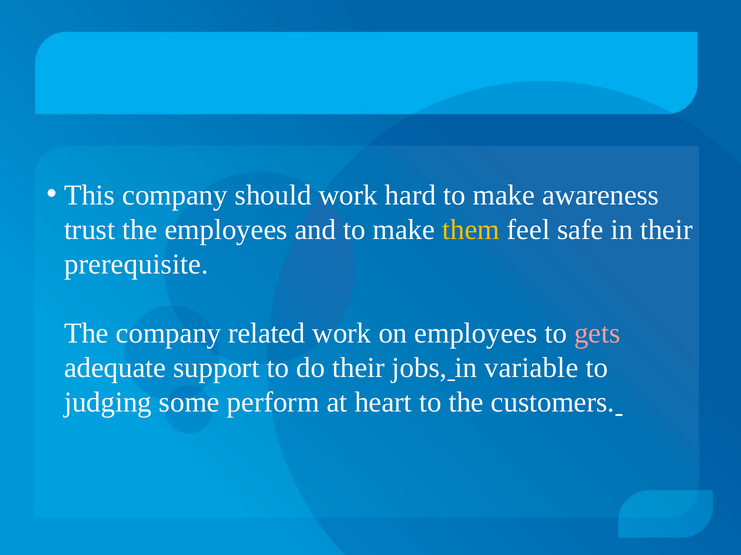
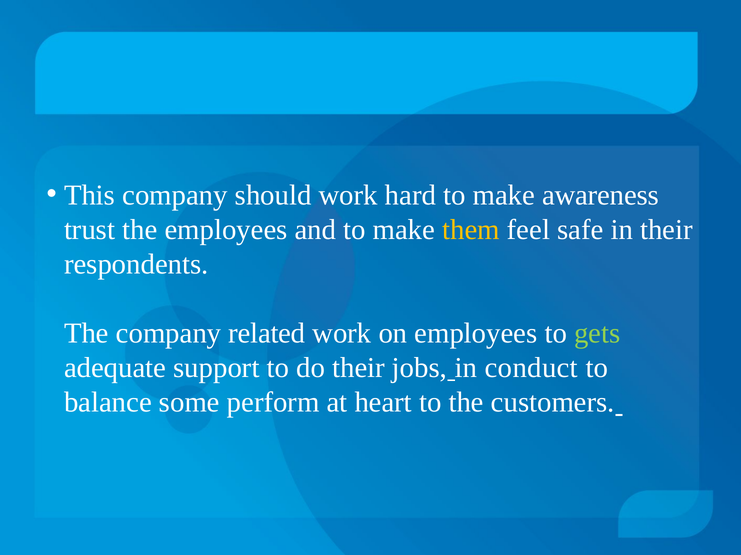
prerequisite: prerequisite -> respondents (136, 264)
gets colour: pink -> light green (597, 334)
variable: variable -> conduct (531, 368)
judging: judging -> balance (108, 403)
